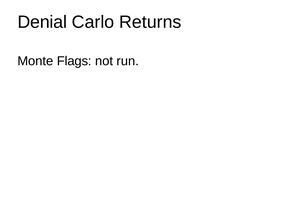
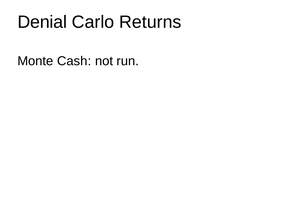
Flags: Flags -> Cash (74, 61)
